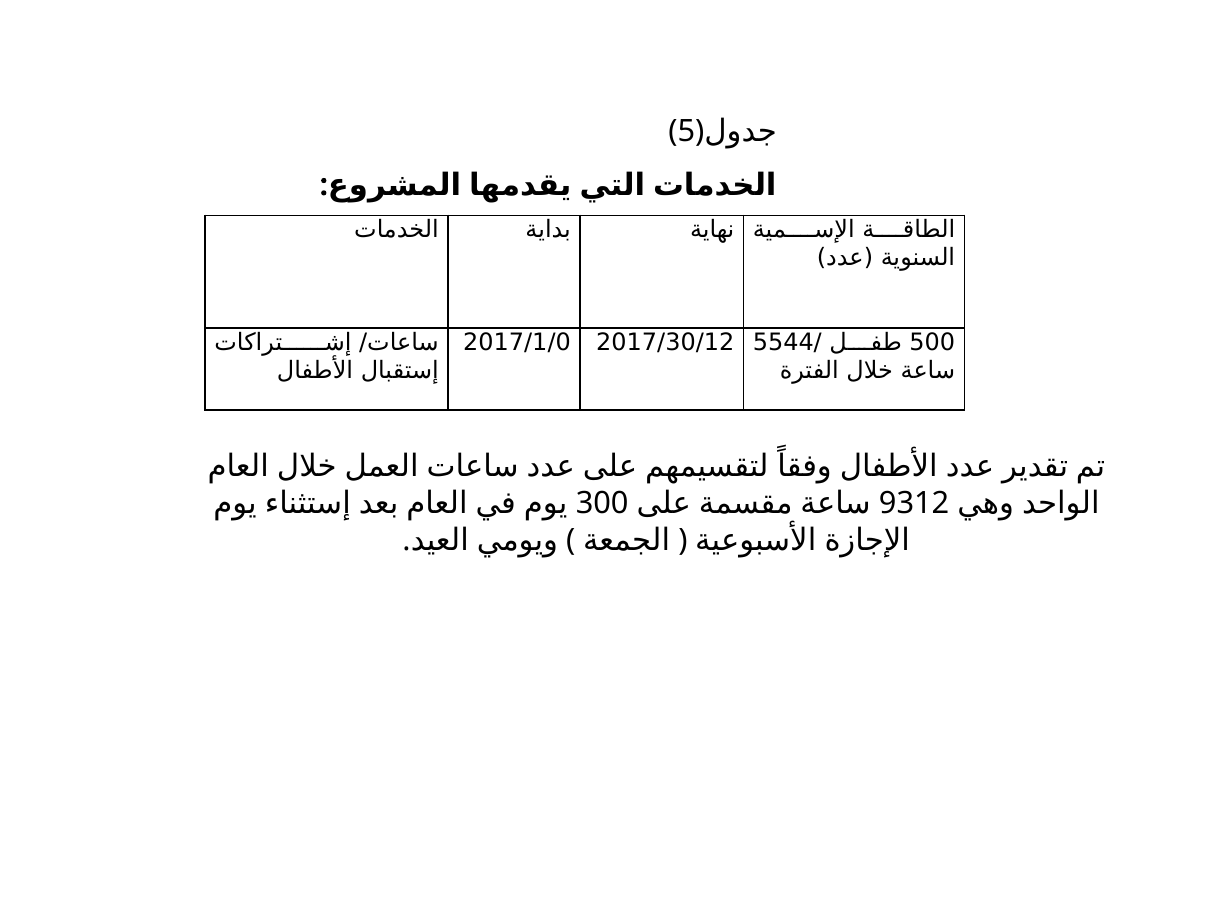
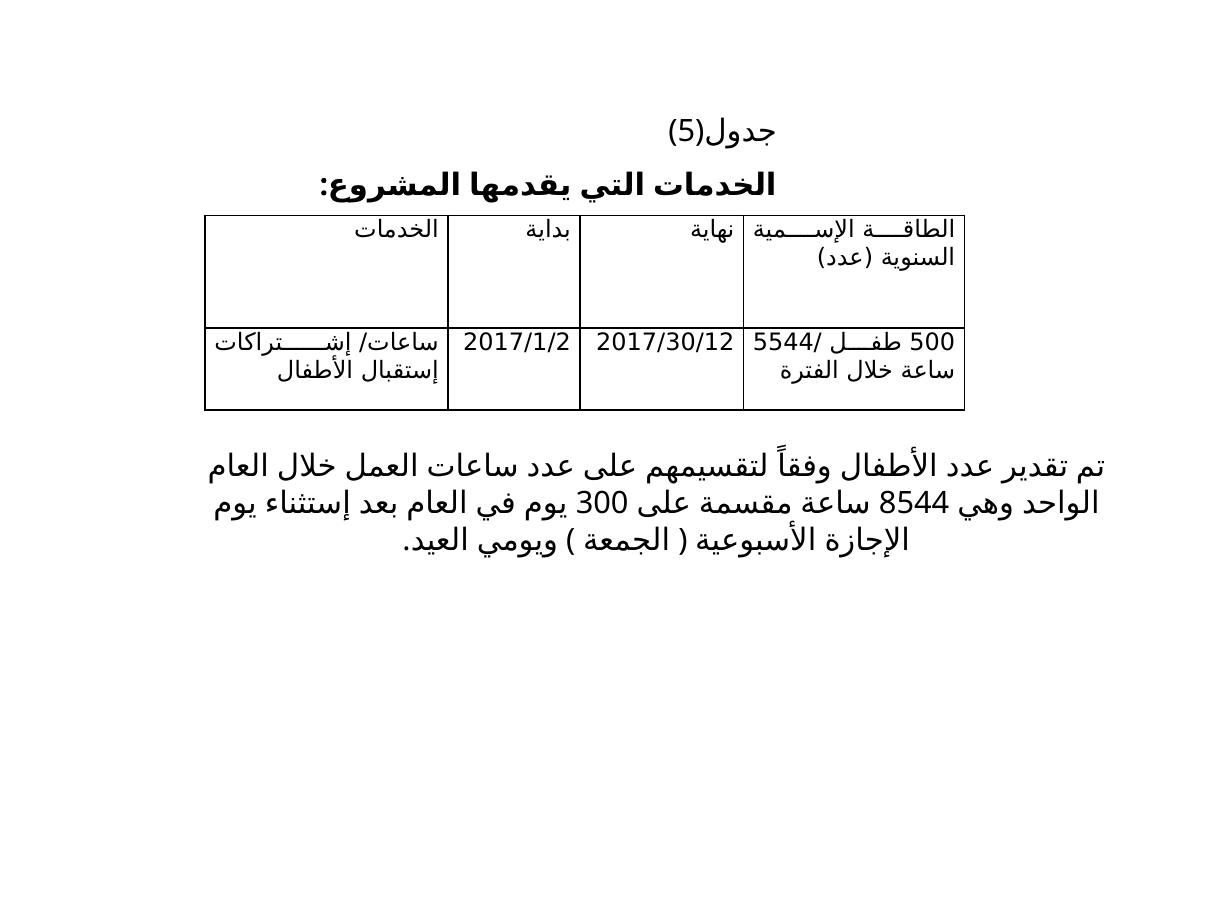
2017/1/0: 2017/1/0 -> 2017/1/2 (517, 343)
9312: 9312 -> 8544 (914, 504)
